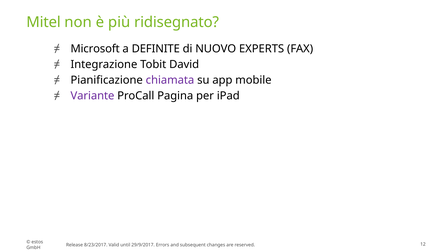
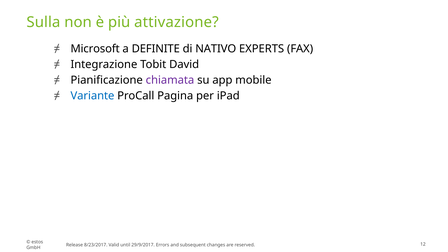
Mitel: Mitel -> Sulla (43, 22)
ridisegnato: ridisegnato -> attivazione (176, 22)
NUOVO: NUOVO -> NATIVO (216, 49)
Variante colour: purple -> blue (92, 96)
